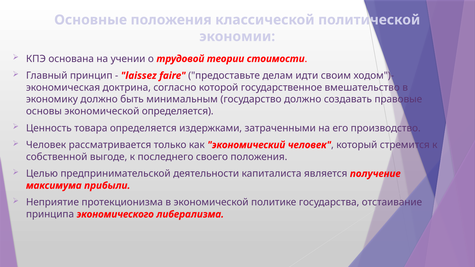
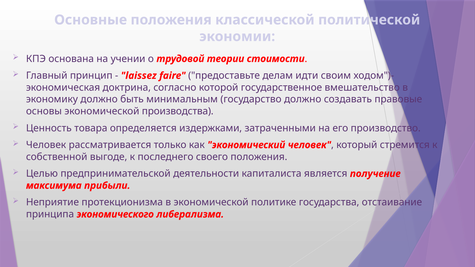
экономической определяется: определяется -> производства (178, 111)
